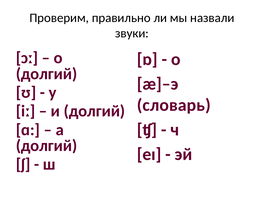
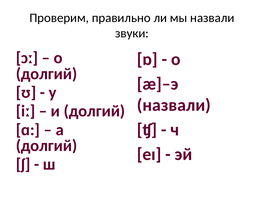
словарь: словарь -> назвали (174, 105)
